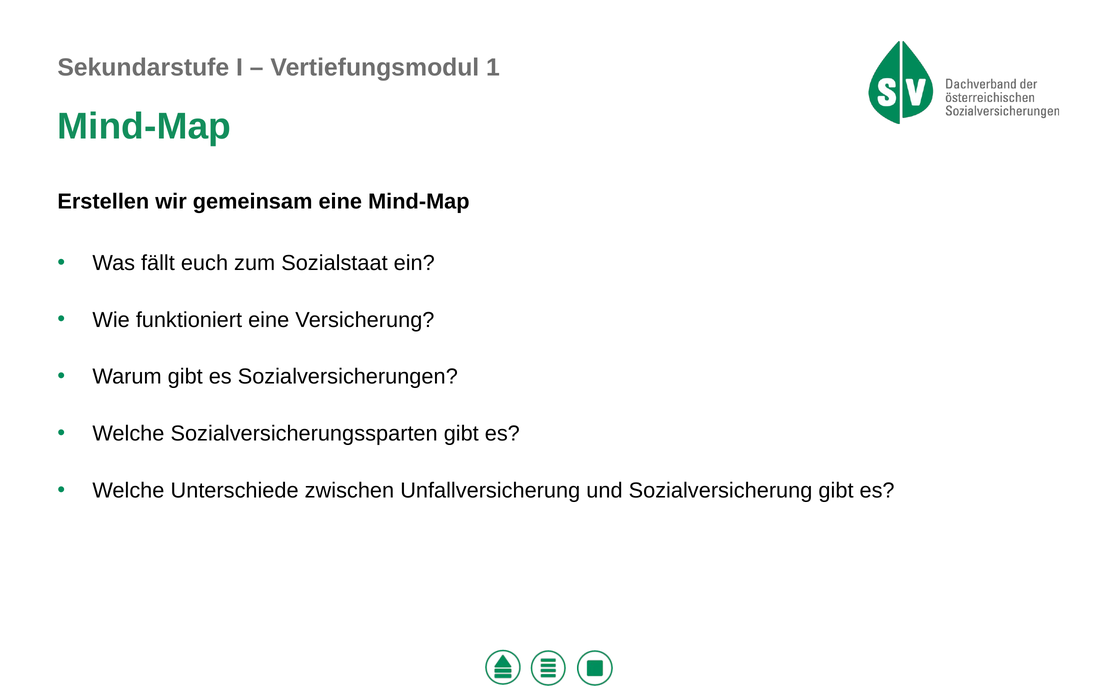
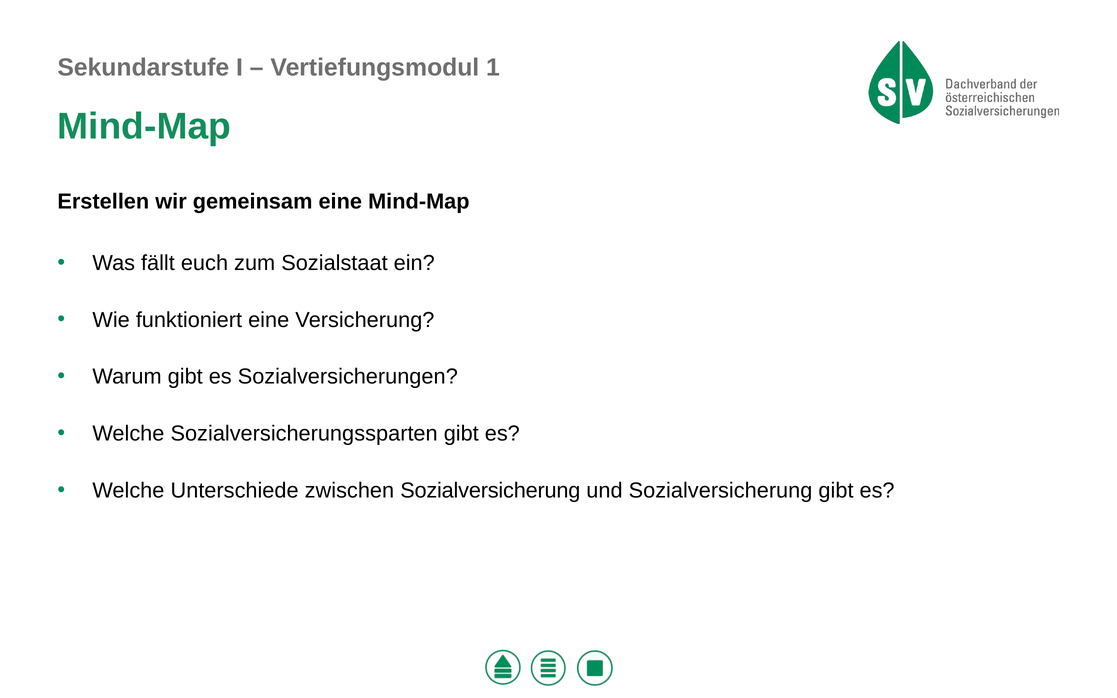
zwischen Unfallversicherung: Unfallversicherung -> Sozialversicherung (490, 491)
